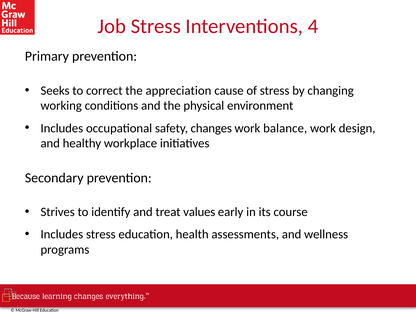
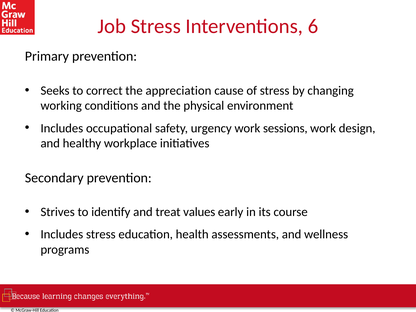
4: 4 -> 6 (313, 26)
changes: changes -> urgency (211, 128)
balance: balance -> sessions (285, 128)
